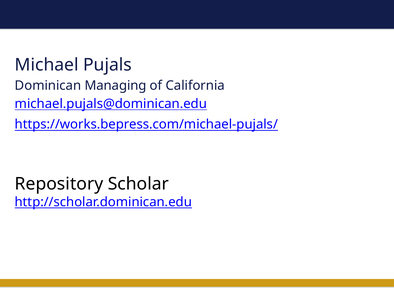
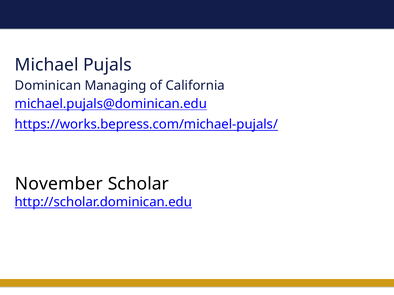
Repository: Repository -> November (59, 184)
